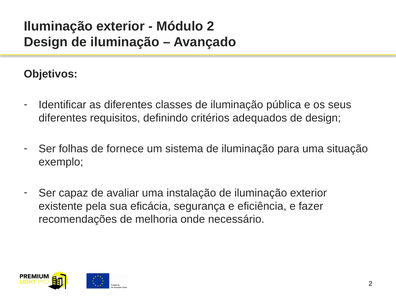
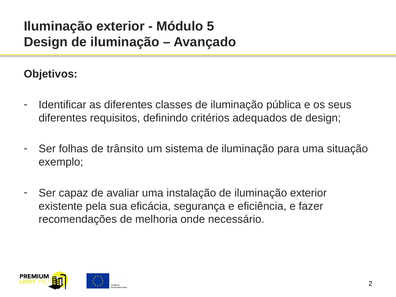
Módulo 2: 2 -> 5 (211, 26)
fornece: fornece -> trânsito (125, 149)
